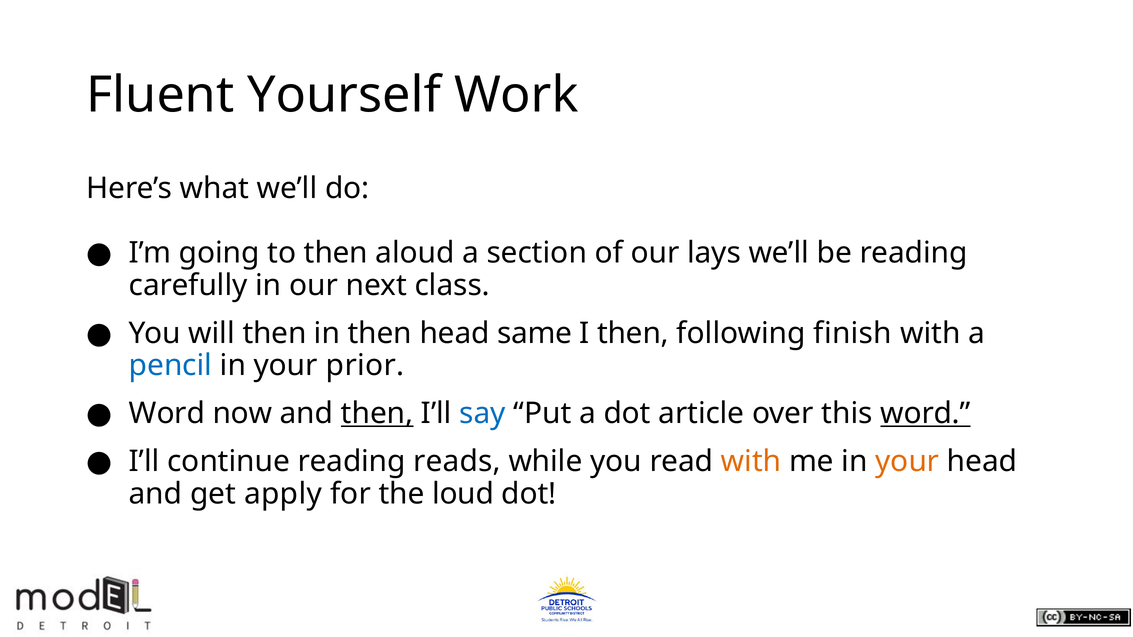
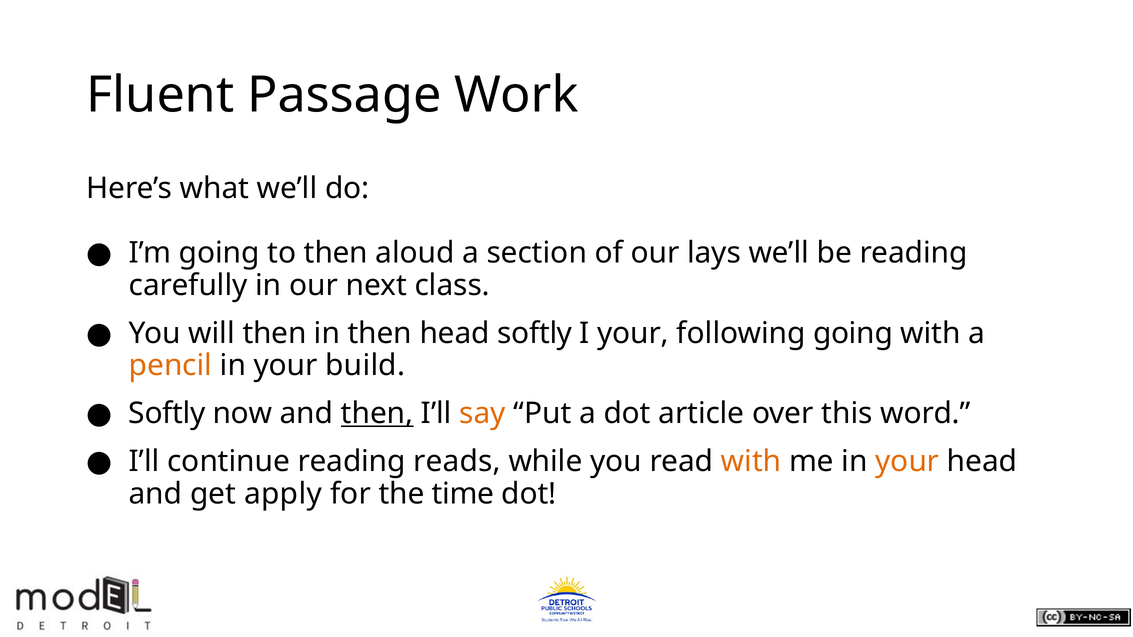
Yourself: Yourself -> Passage (344, 95)
head same: same -> softly (535, 333)
I then: then -> your (633, 333)
following finish: finish -> going (853, 333)
pencil colour: blue -> orange (170, 366)
prior: prior -> build (365, 366)
Word: Word -> Softly (167, 414)
say colour: blue -> orange (483, 414)
word underline: present -> none (925, 414)
loud: loud -> time (463, 494)
